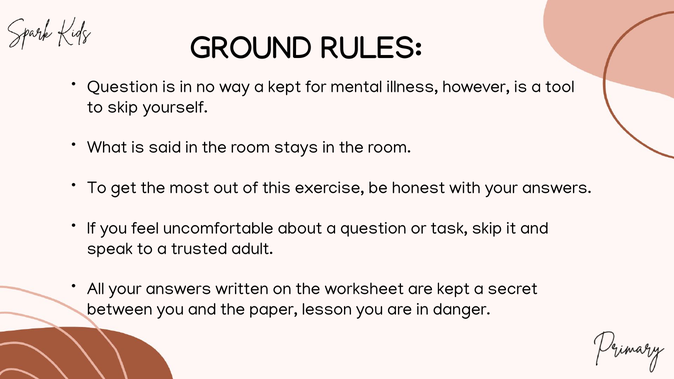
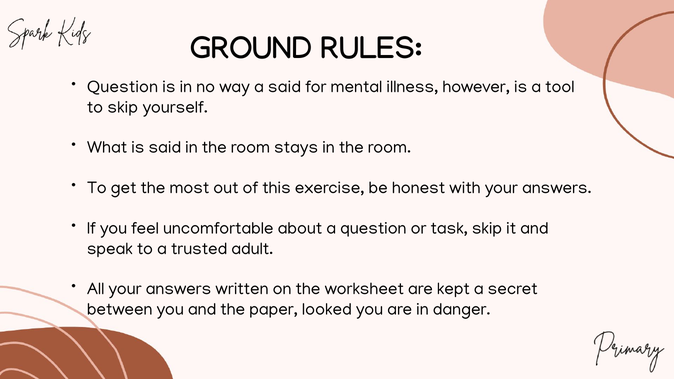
a kept: kept -> said (284, 87)
lesson: lesson -> looked (327, 309)
